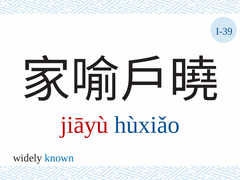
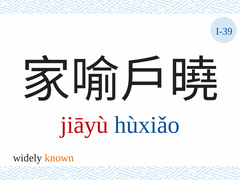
known colour: blue -> orange (59, 158)
